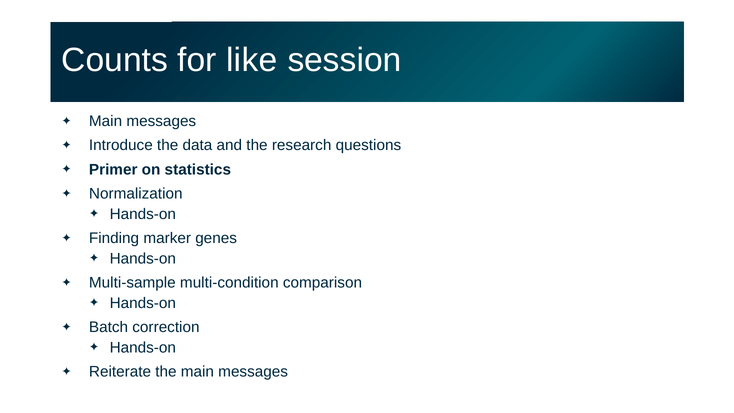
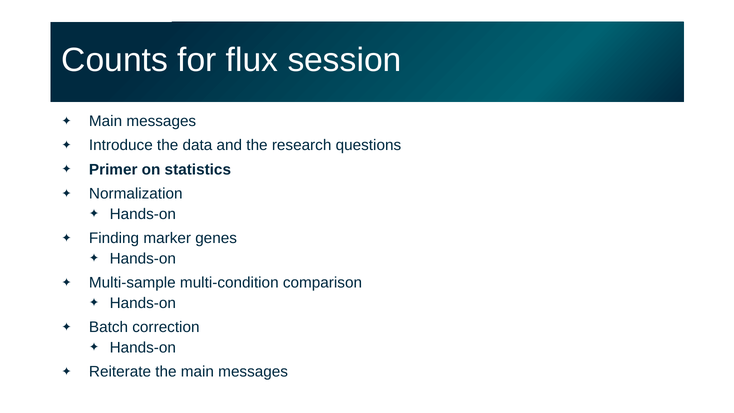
like: like -> flux (252, 60)
